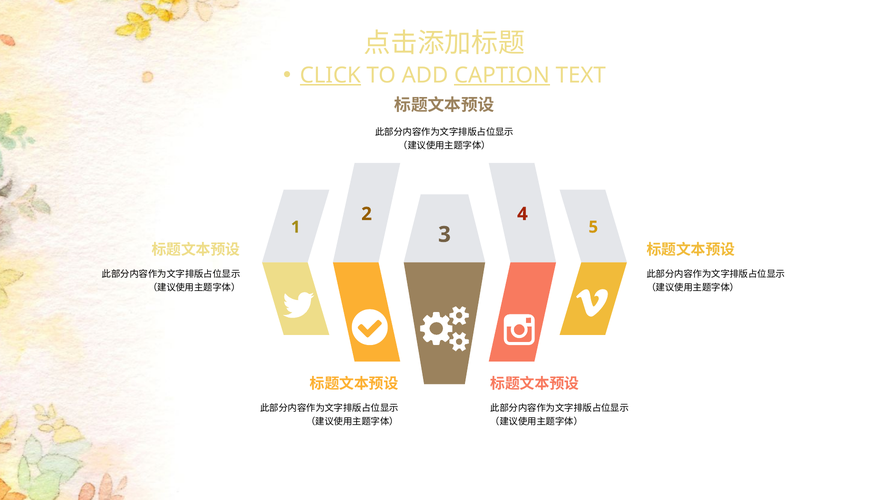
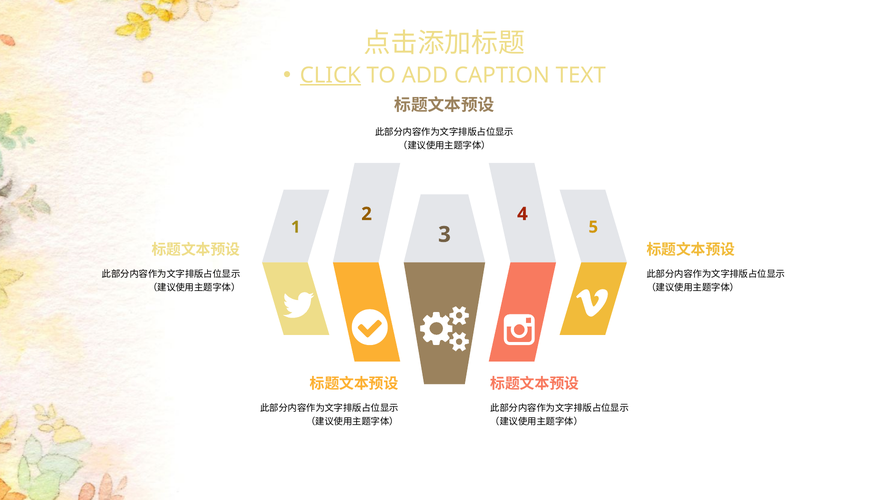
CAPTION underline: present -> none (502, 75)
